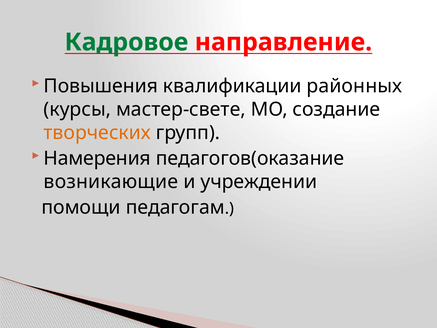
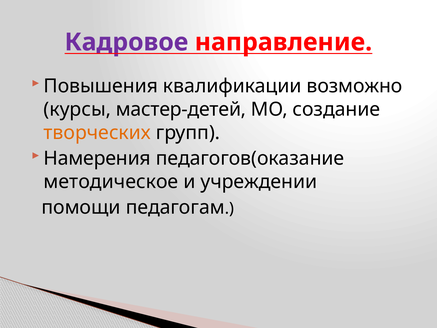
Кадровое colour: green -> purple (126, 42)
районных: районных -> возможно (355, 86)
мастер-свете: мастер-свете -> мастер-детей (181, 109)
возникающие: возникающие -> методическое (111, 182)
